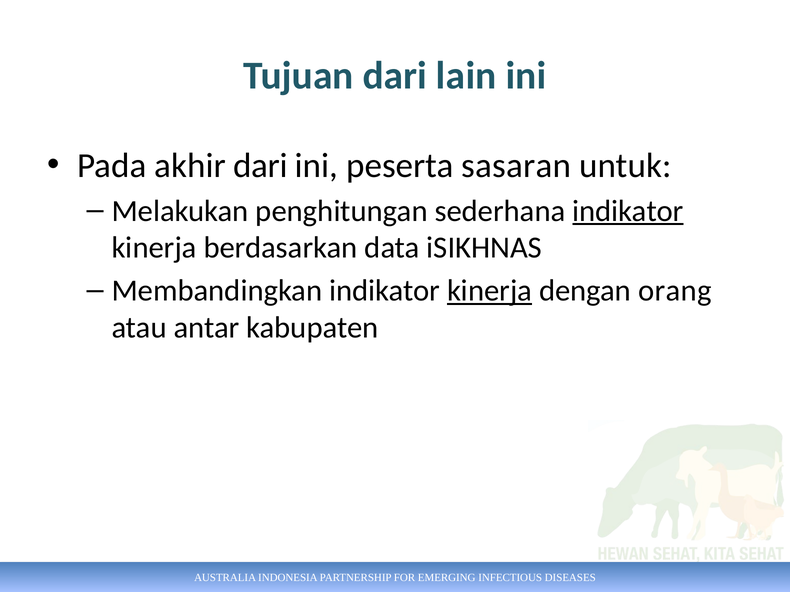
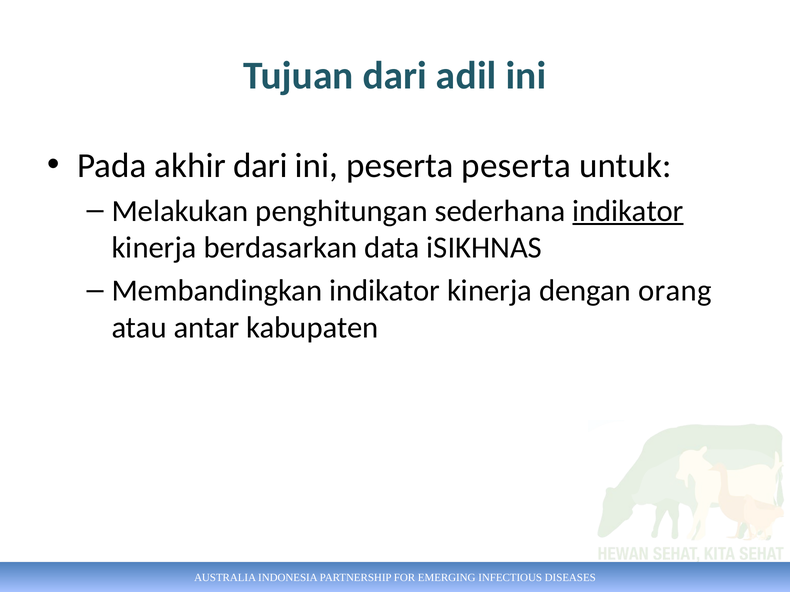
lain: lain -> adil (466, 76)
peserta sasaran: sasaran -> peserta (516, 166)
kinerja underline: present -> none (490, 291)
